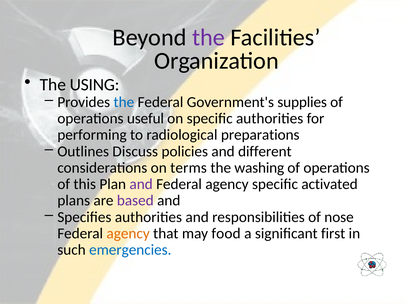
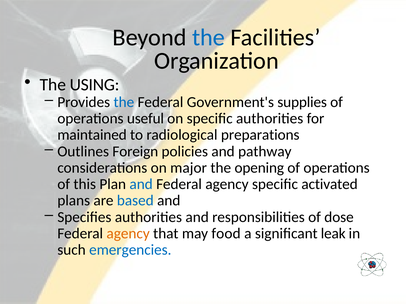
the colour: purple -> blue (208, 38)
performing: performing -> maintained (92, 135)
Discuss: Discuss -> Foreign (135, 152)
different: different -> pathway (265, 152)
terms: terms -> major (189, 168)
washing: washing -> opening (259, 168)
and colour: purple -> blue (141, 184)
based colour: purple -> blue (135, 201)
nose: nose -> dose (339, 217)
first: first -> leak (333, 234)
